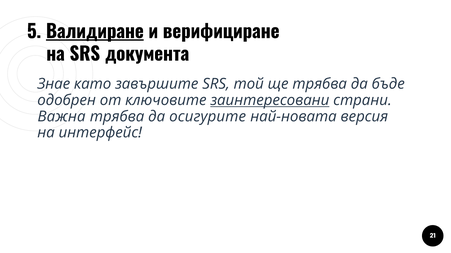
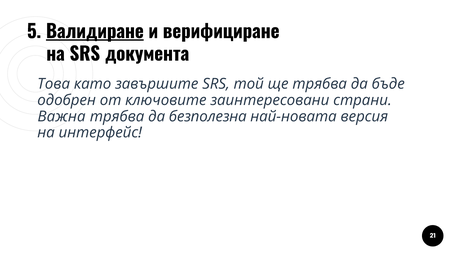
Знае: Знае -> Това (54, 84)
заинтересовани underline: present -> none (270, 100)
осигурите: осигурите -> безполезна (208, 117)
